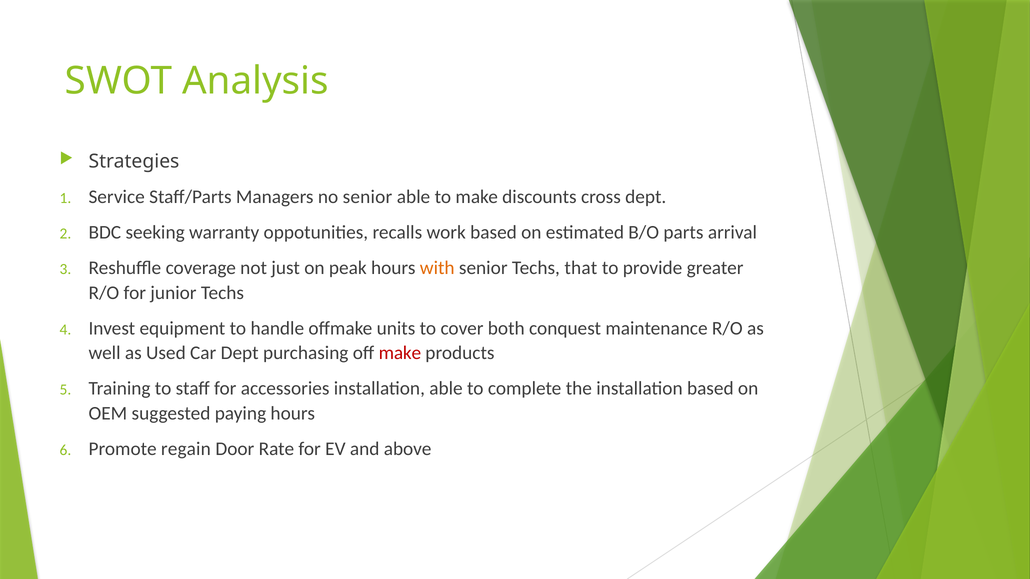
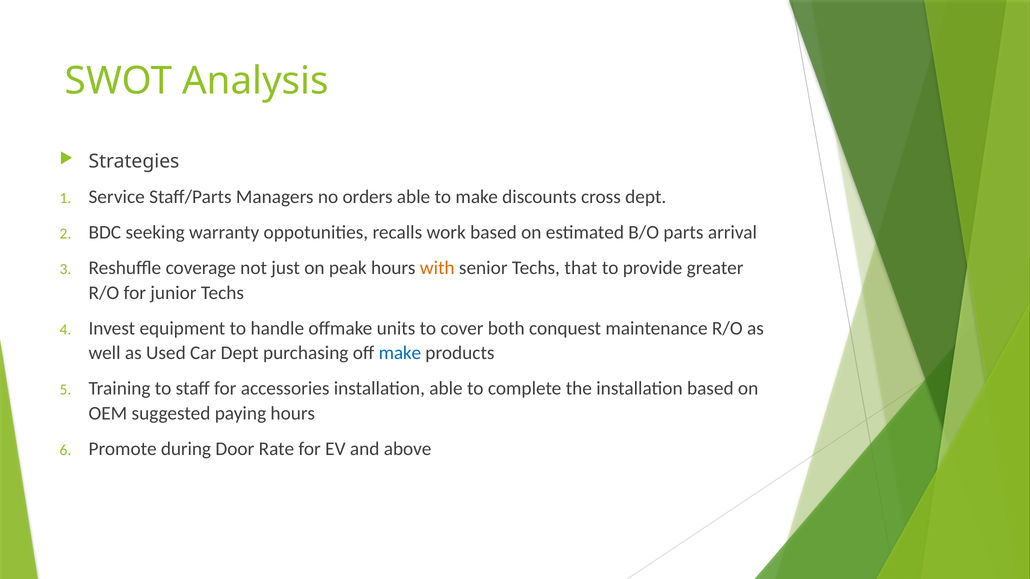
no senior: senior -> orders (368, 197)
make colour: red -> blue (400, 353)
regain: regain -> during (186, 449)
